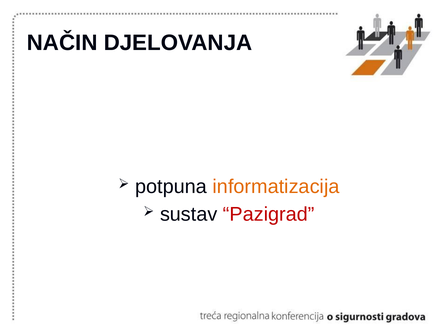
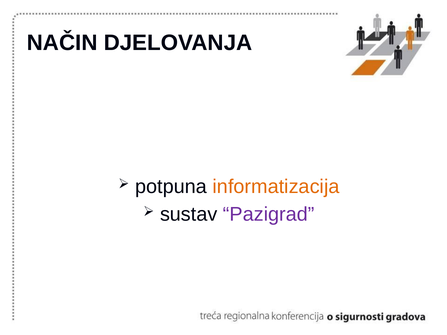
Pazigrad colour: red -> purple (269, 214)
